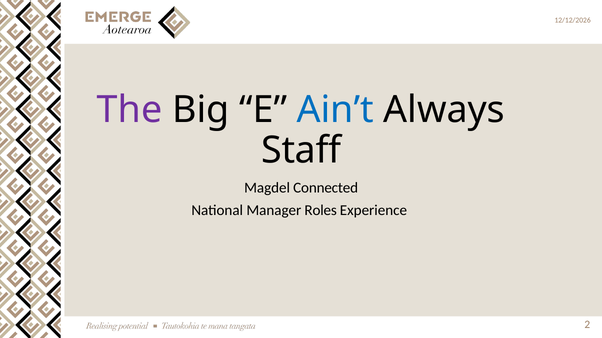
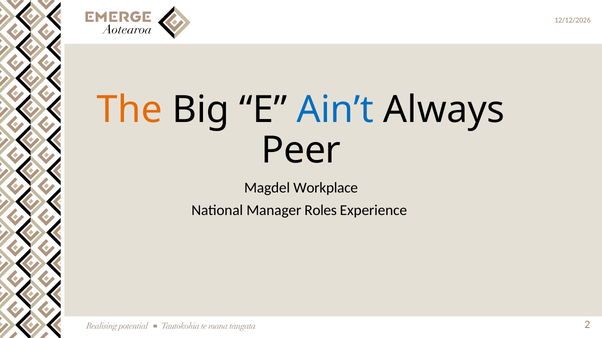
The colour: purple -> orange (130, 110)
Staff: Staff -> Peer (301, 150)
Connected: Connected -> Workplace (326, 188)
